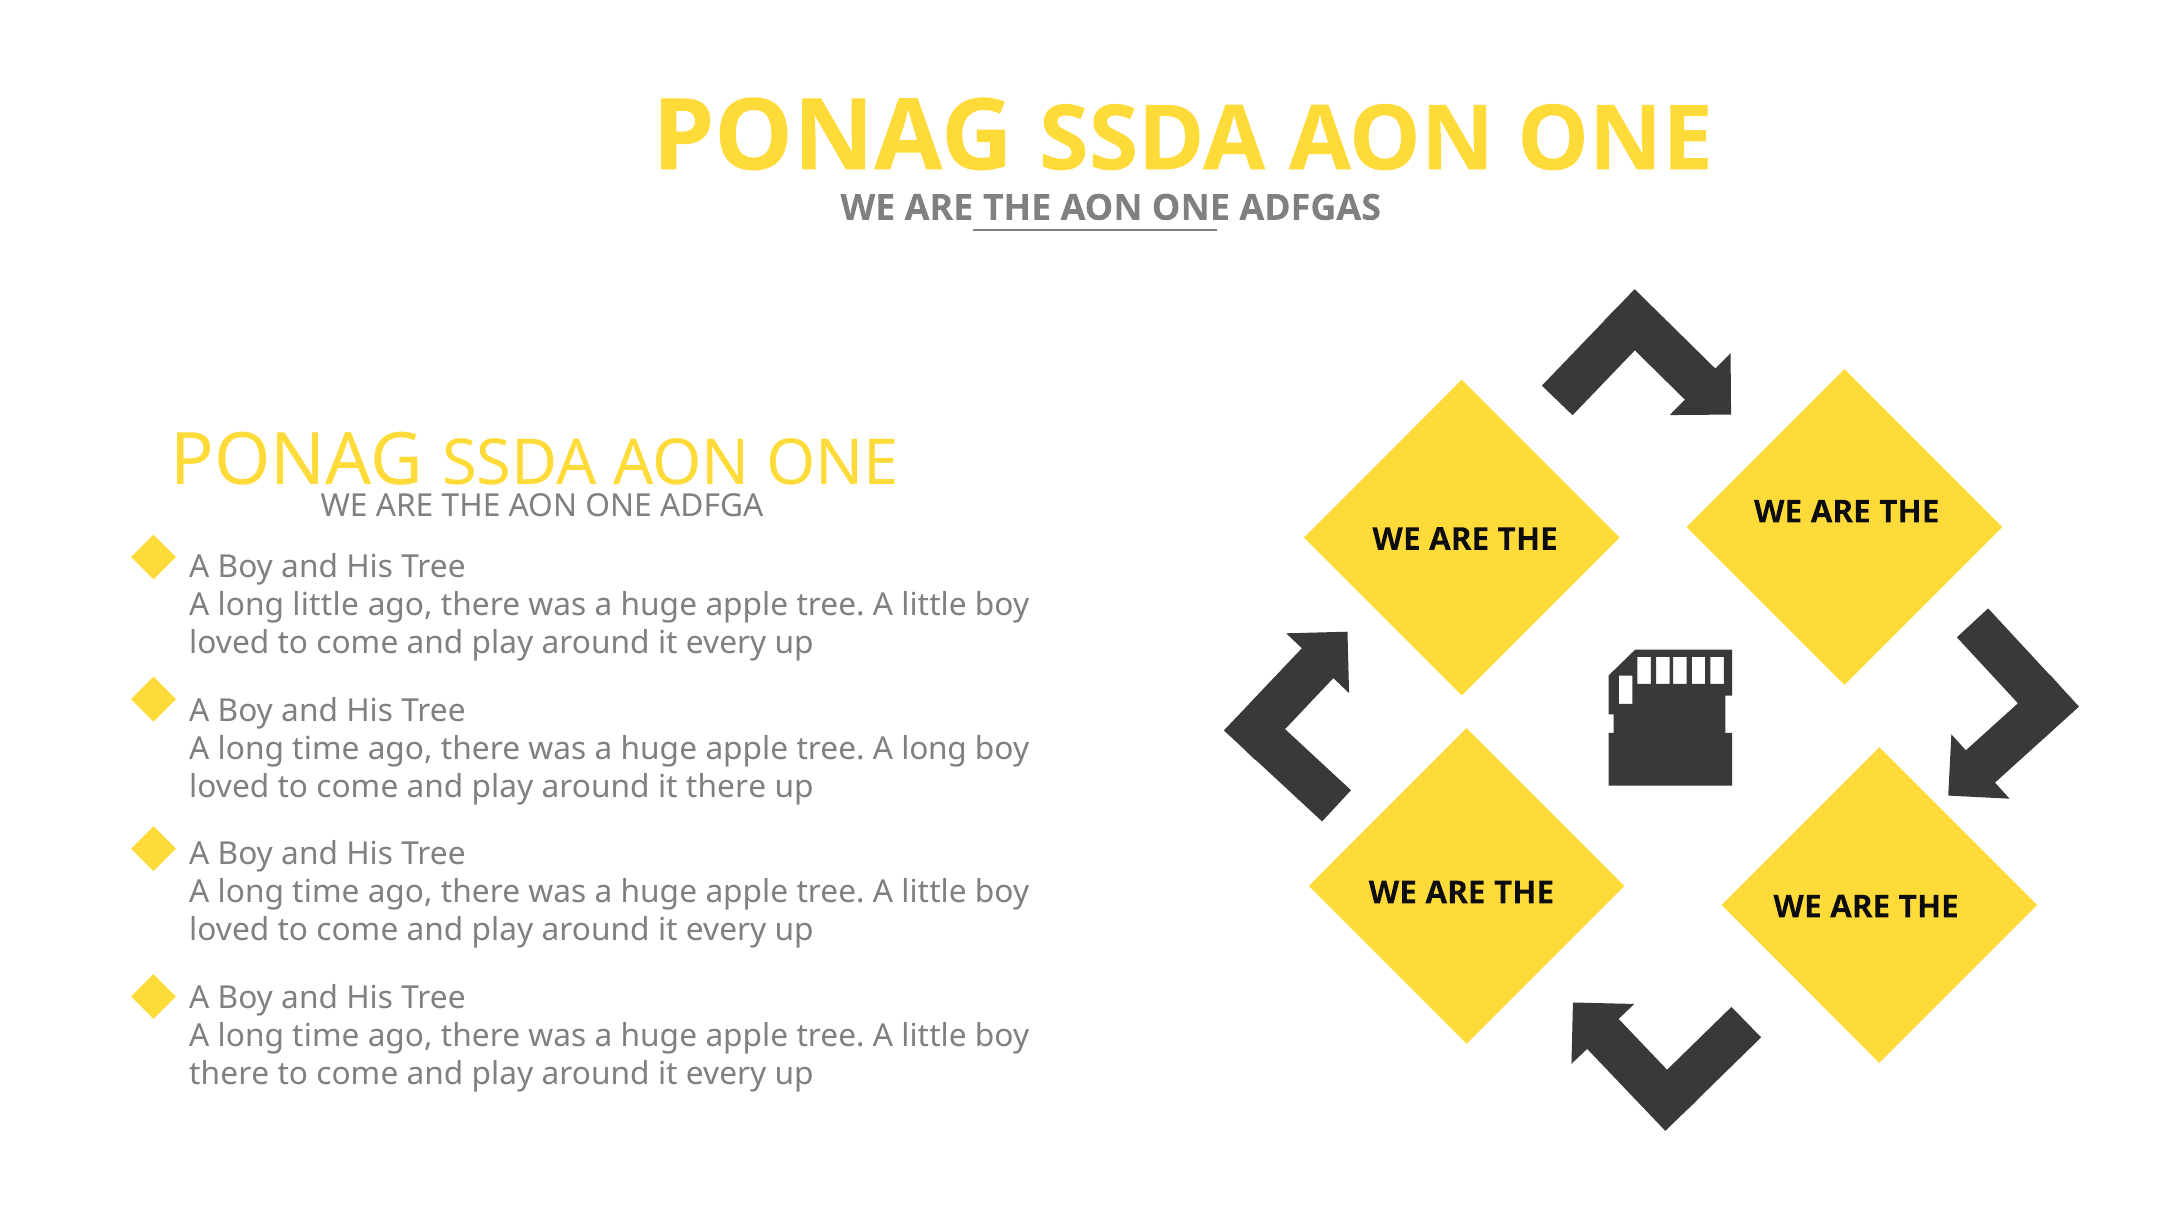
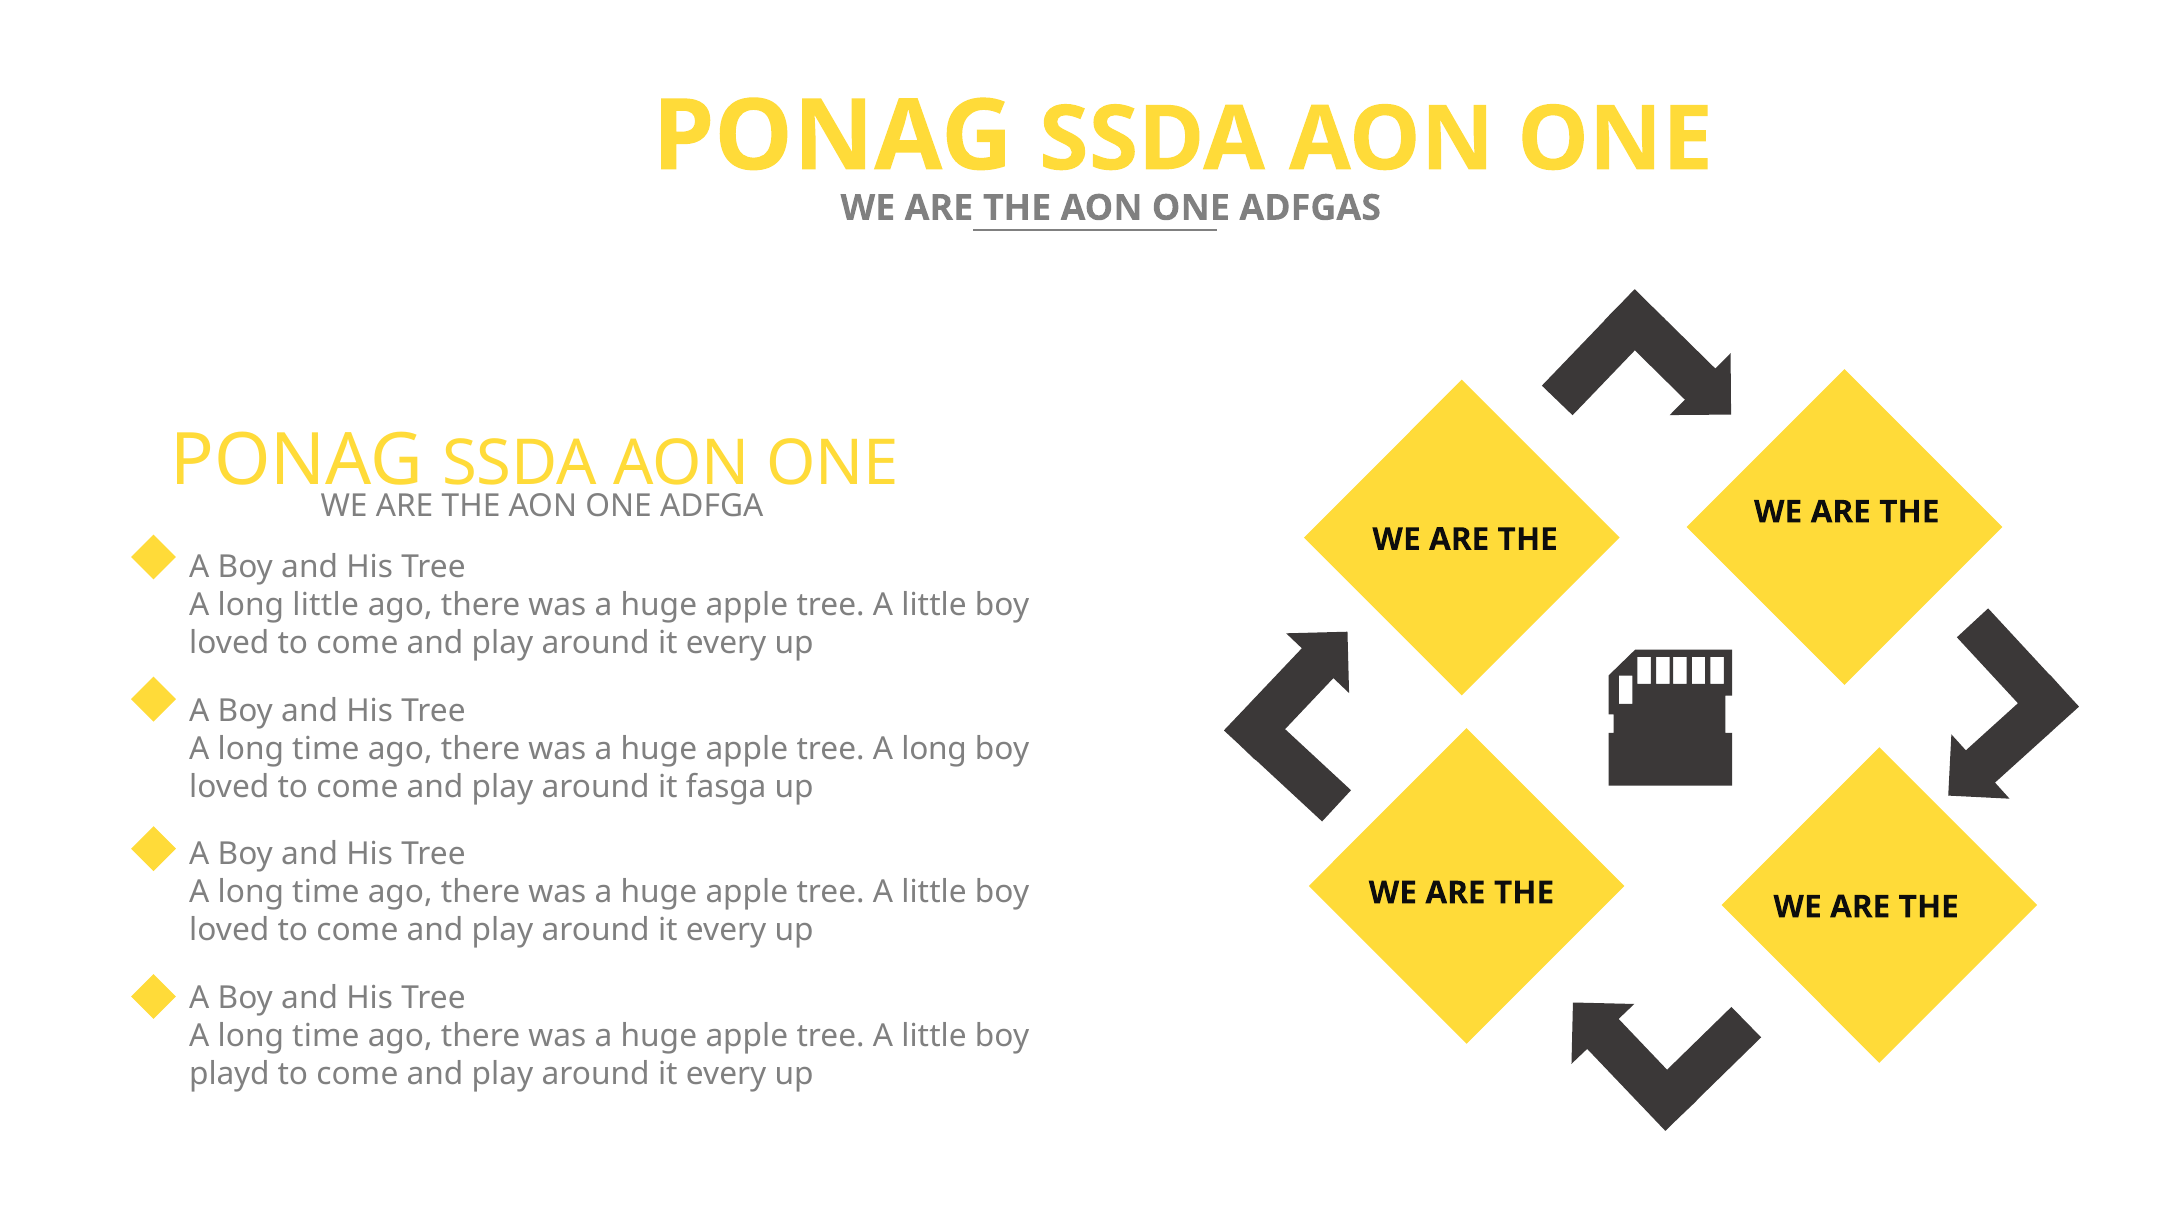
it there: there -> fasga (726, 786)
there: there -> playd (229, 1074)
